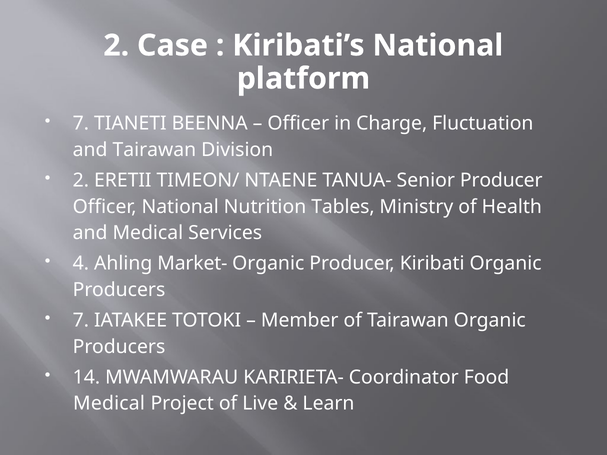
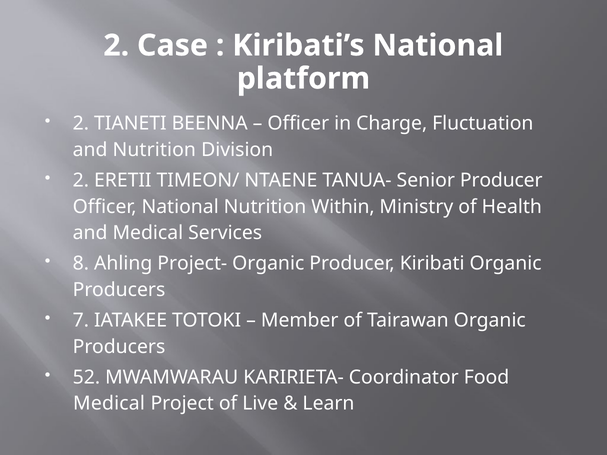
7: 7 -> 2 (81, 124)
and Tairawan: Tairawan -> Nutrition (154, 150)
Tables: Tables -> Within (343, 207)
4: 4 -> 8 (81, 264)
Market-: Market- -> Project- (192, 264)
14: 14 -> 52 (86, 377)
